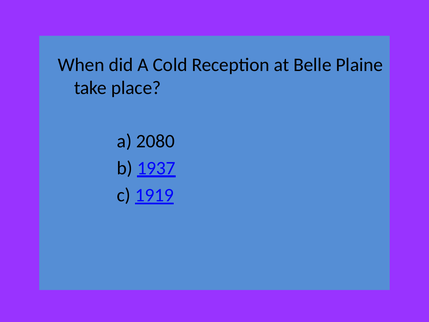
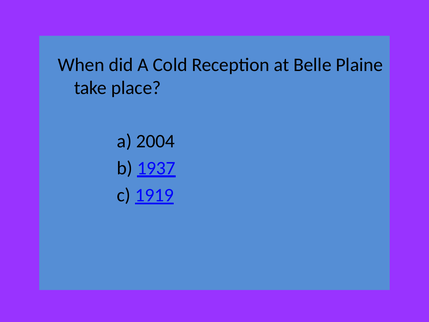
2080: 2080 -> 2004 (155, 141)
